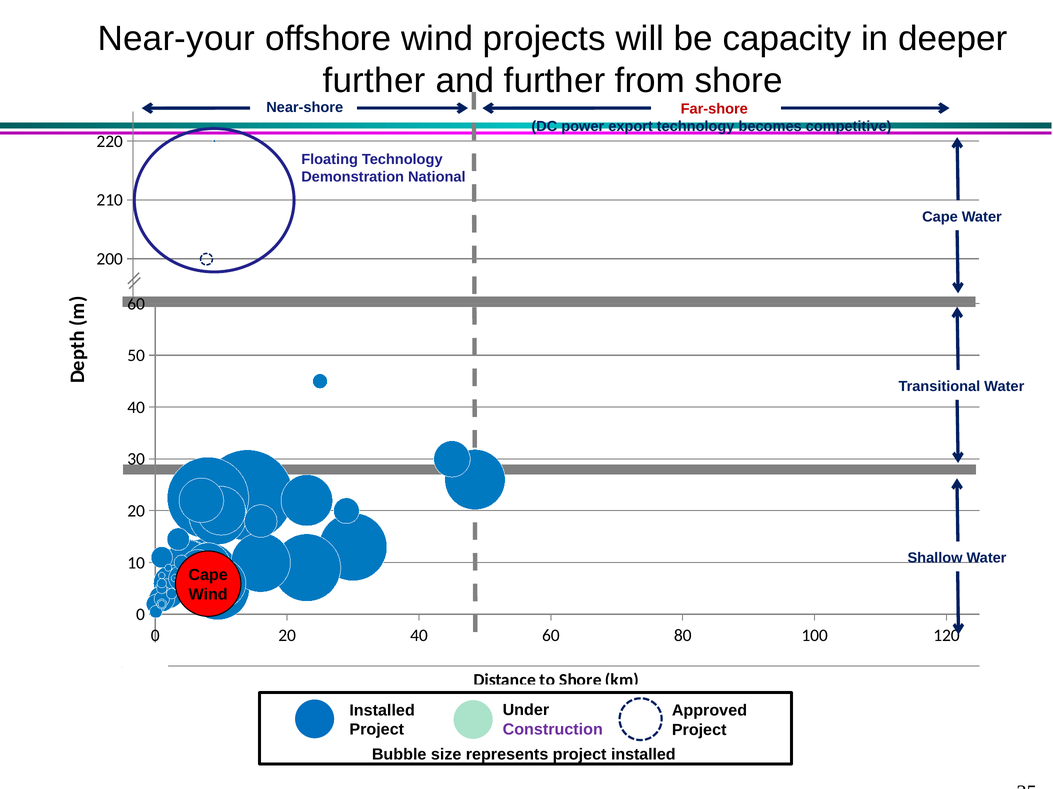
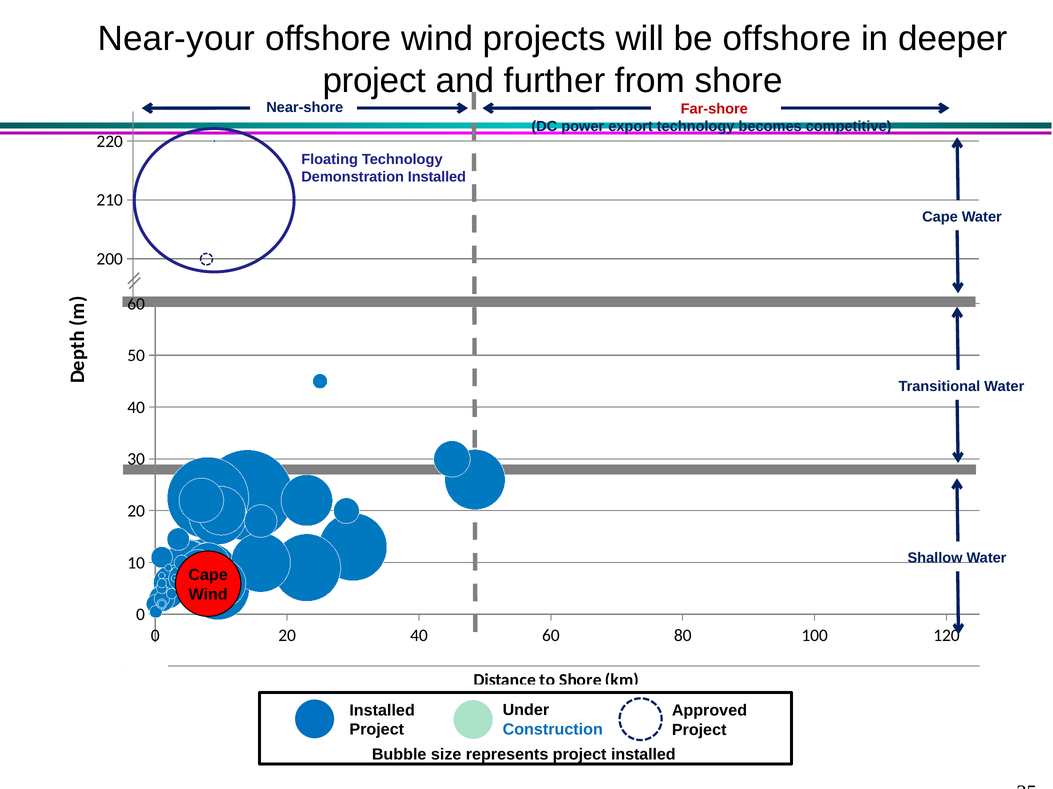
be capacity: capacity -> offshore (787, 39)
further: further -> project (374, 81)
Demonstration National: National -> Installed (437, 177)
Construction colour: purple -> blue (553, 730)
